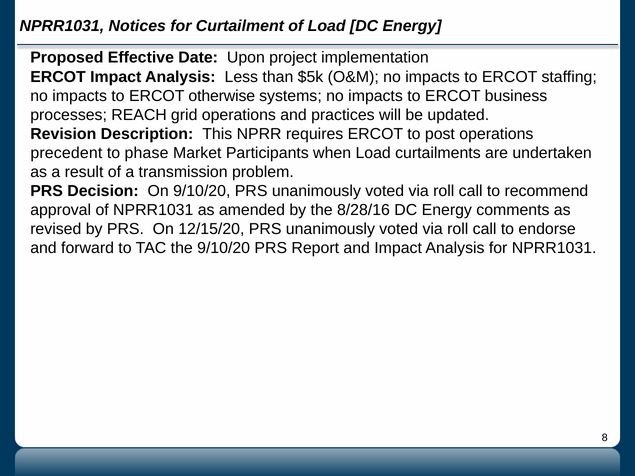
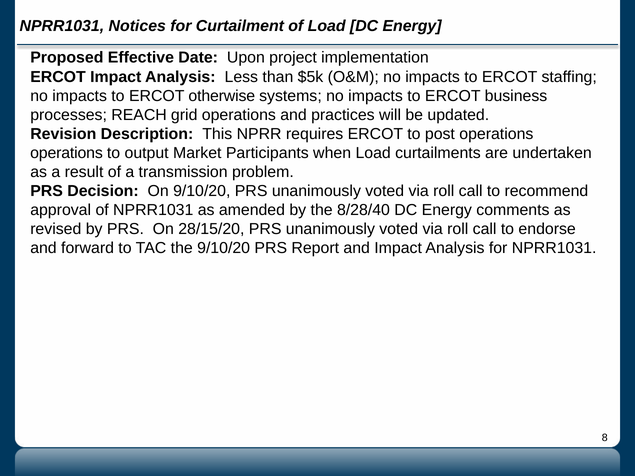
precedent: precedent -> operations (67, 153)
phase: phase -> output (147, 153)
8/28/16: 8/28/16 -> 8/28/40 (363, 210)
12/15/20: 12/15/20 -> 28/15/20 (211, 229)
